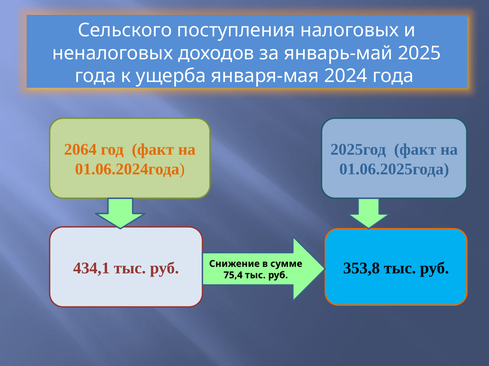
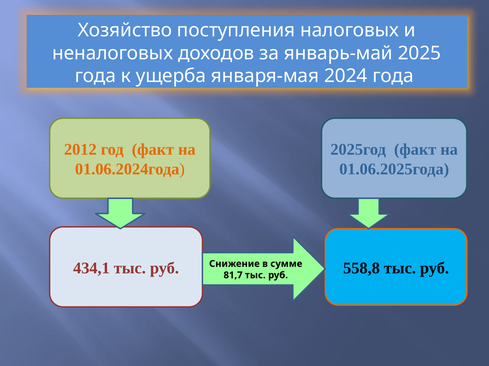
Сельского: Сельского -> Хозяйство (125, 30)
2064: 2064 -> 2012 (80, 150)
353,8: 353,8 -> 558,8 (361, 269)
75,4: 75,4 -> 81,7 (233, 276)
